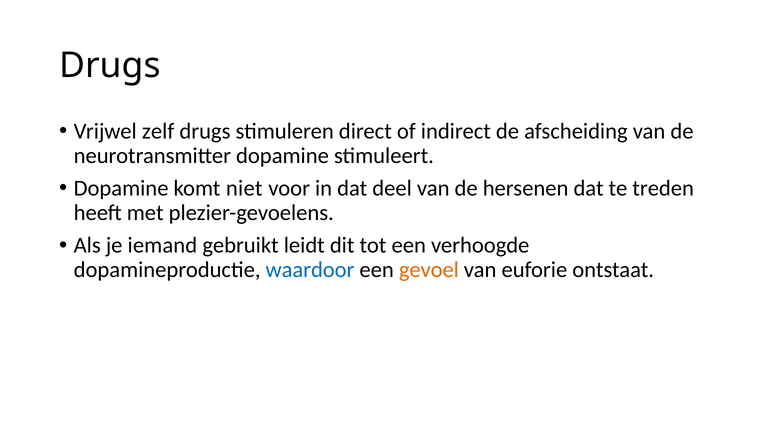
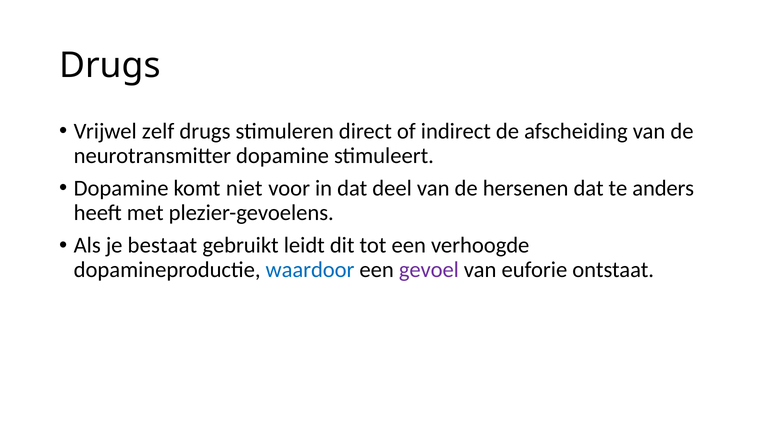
treden: treden -> anders (663, 188)
iemand: iemand -> bestaat (162, 245)
gevoel colour: orange -> purple (429, 270)
